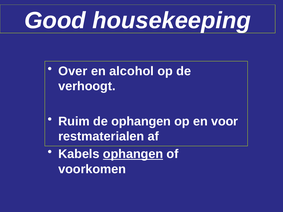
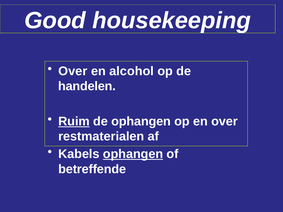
verhoogt: verhoogt -> handelen (87, 86)
Ruim underline: none -> present (74, 121)
en voor: voor -> over (225, 121)
voorkomen: voorkomen -> betreffende (92, 169)
